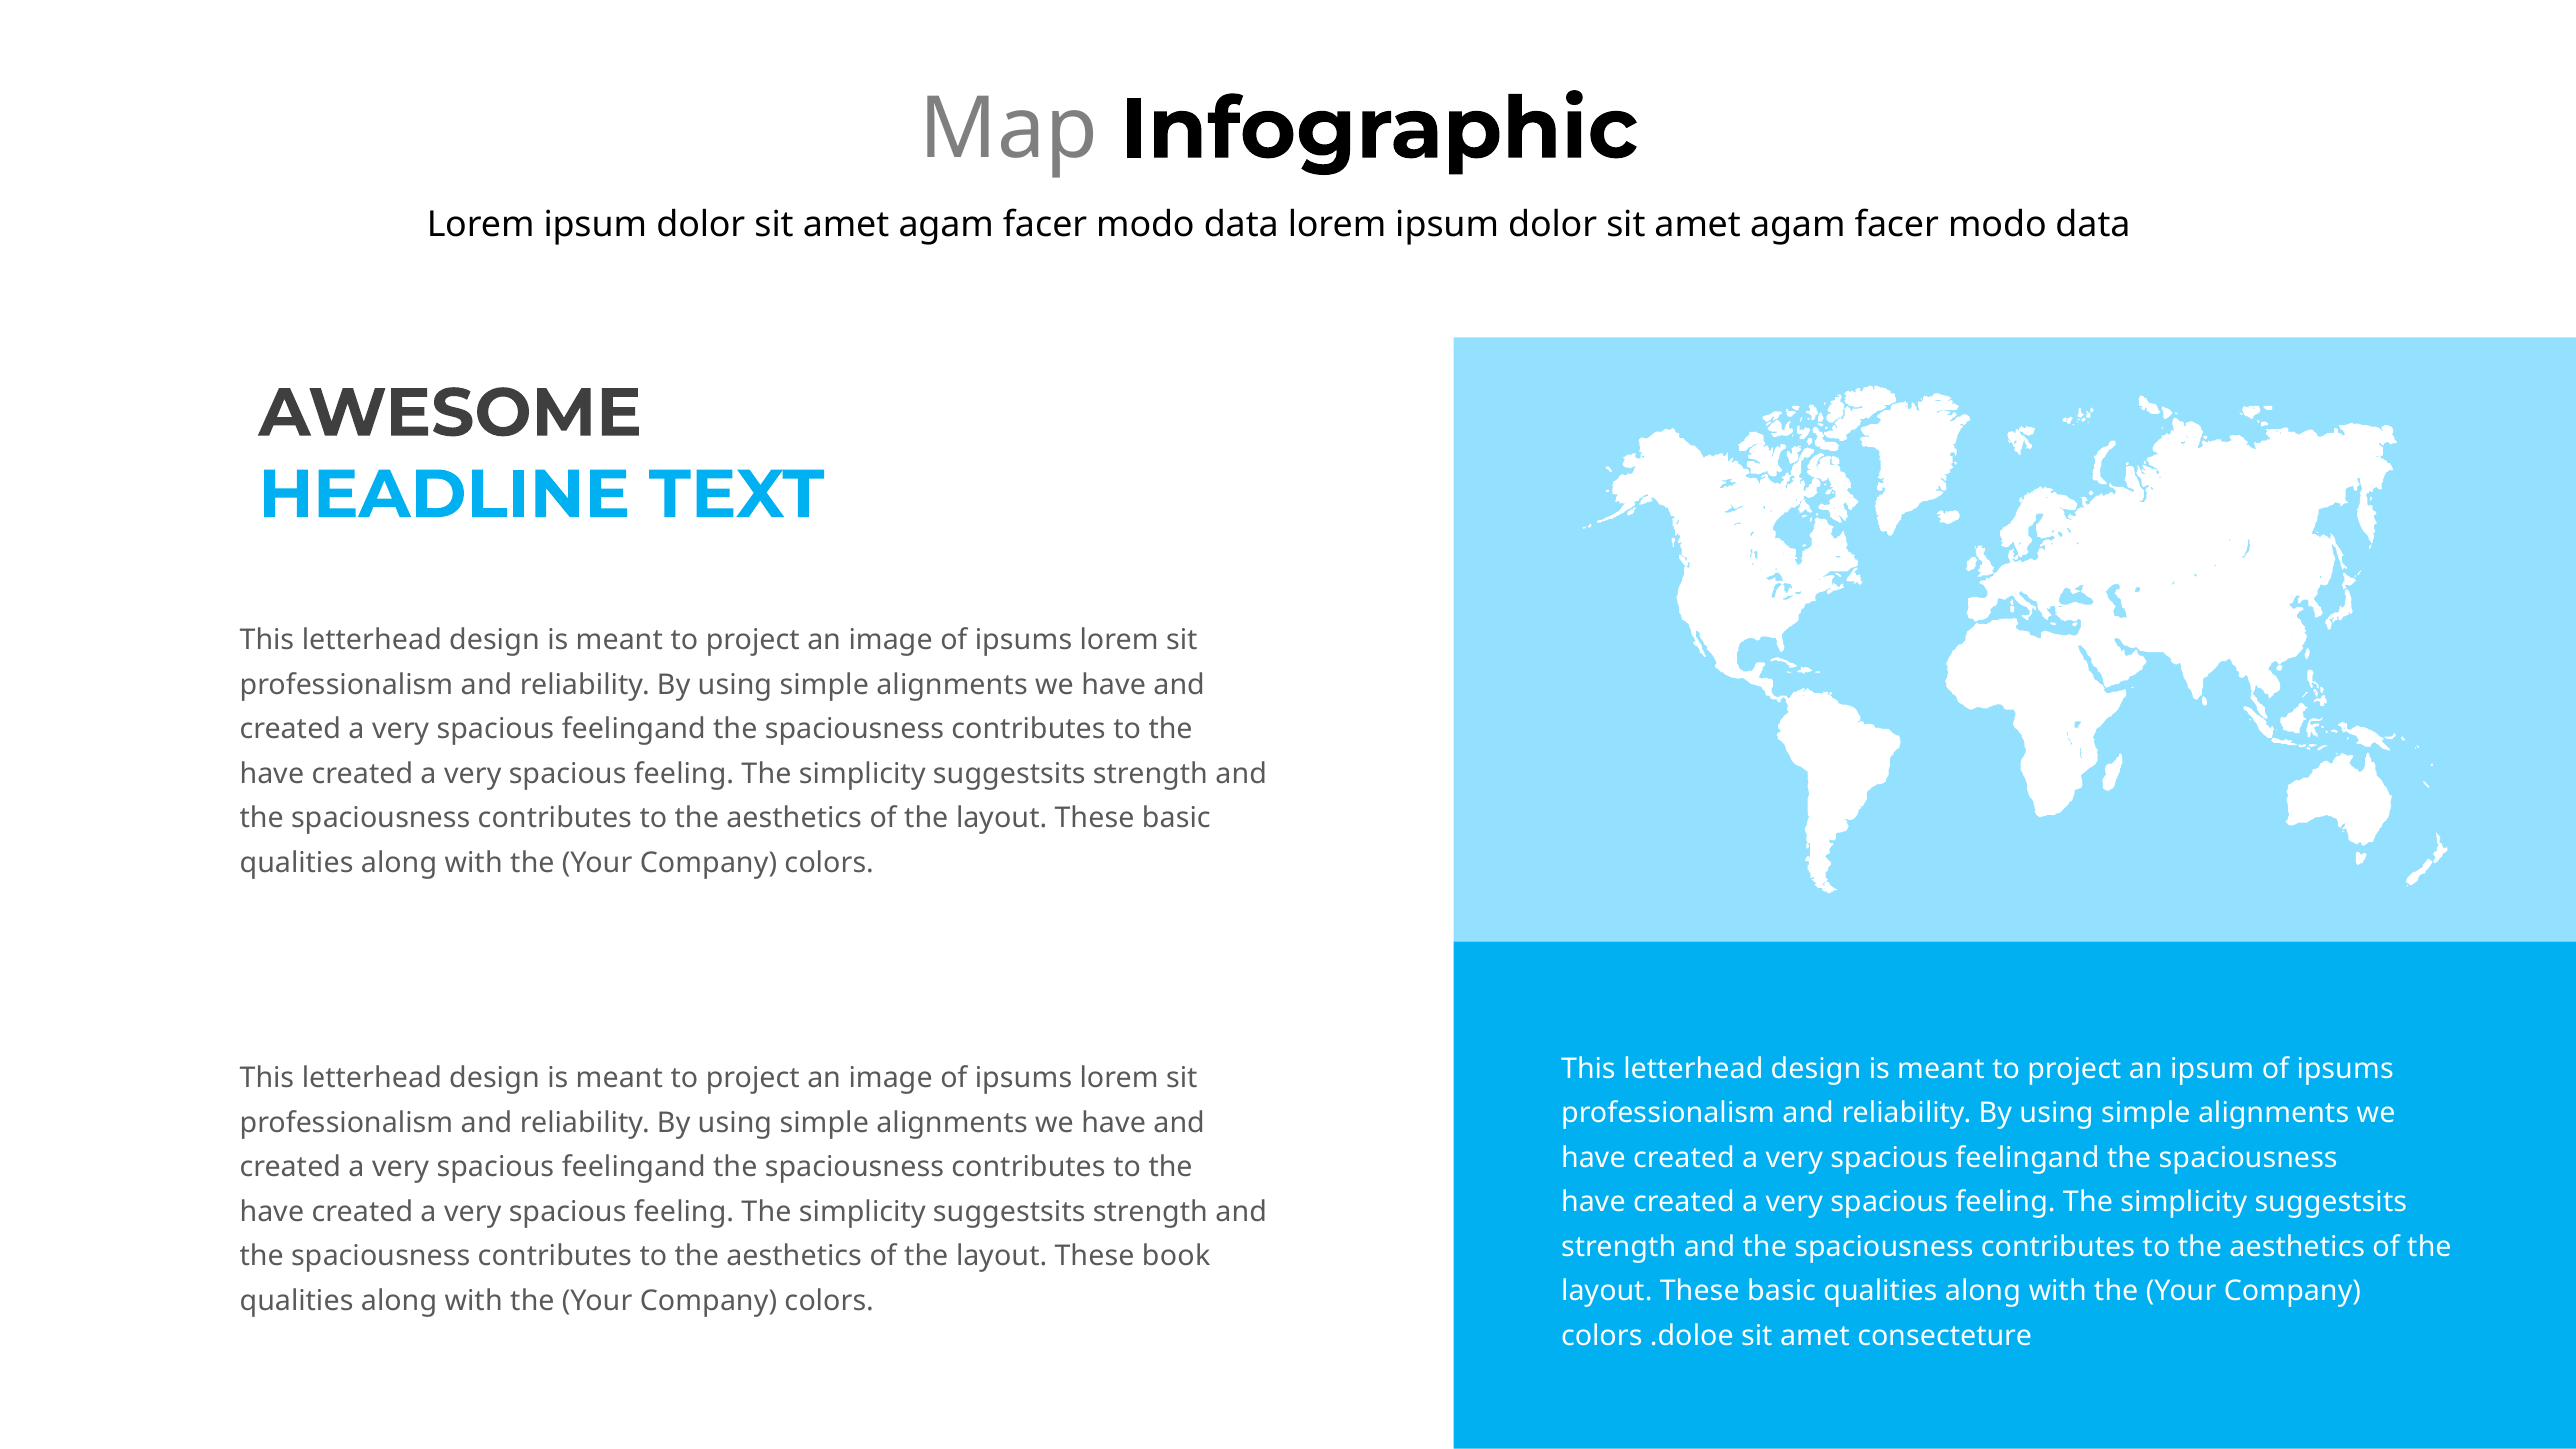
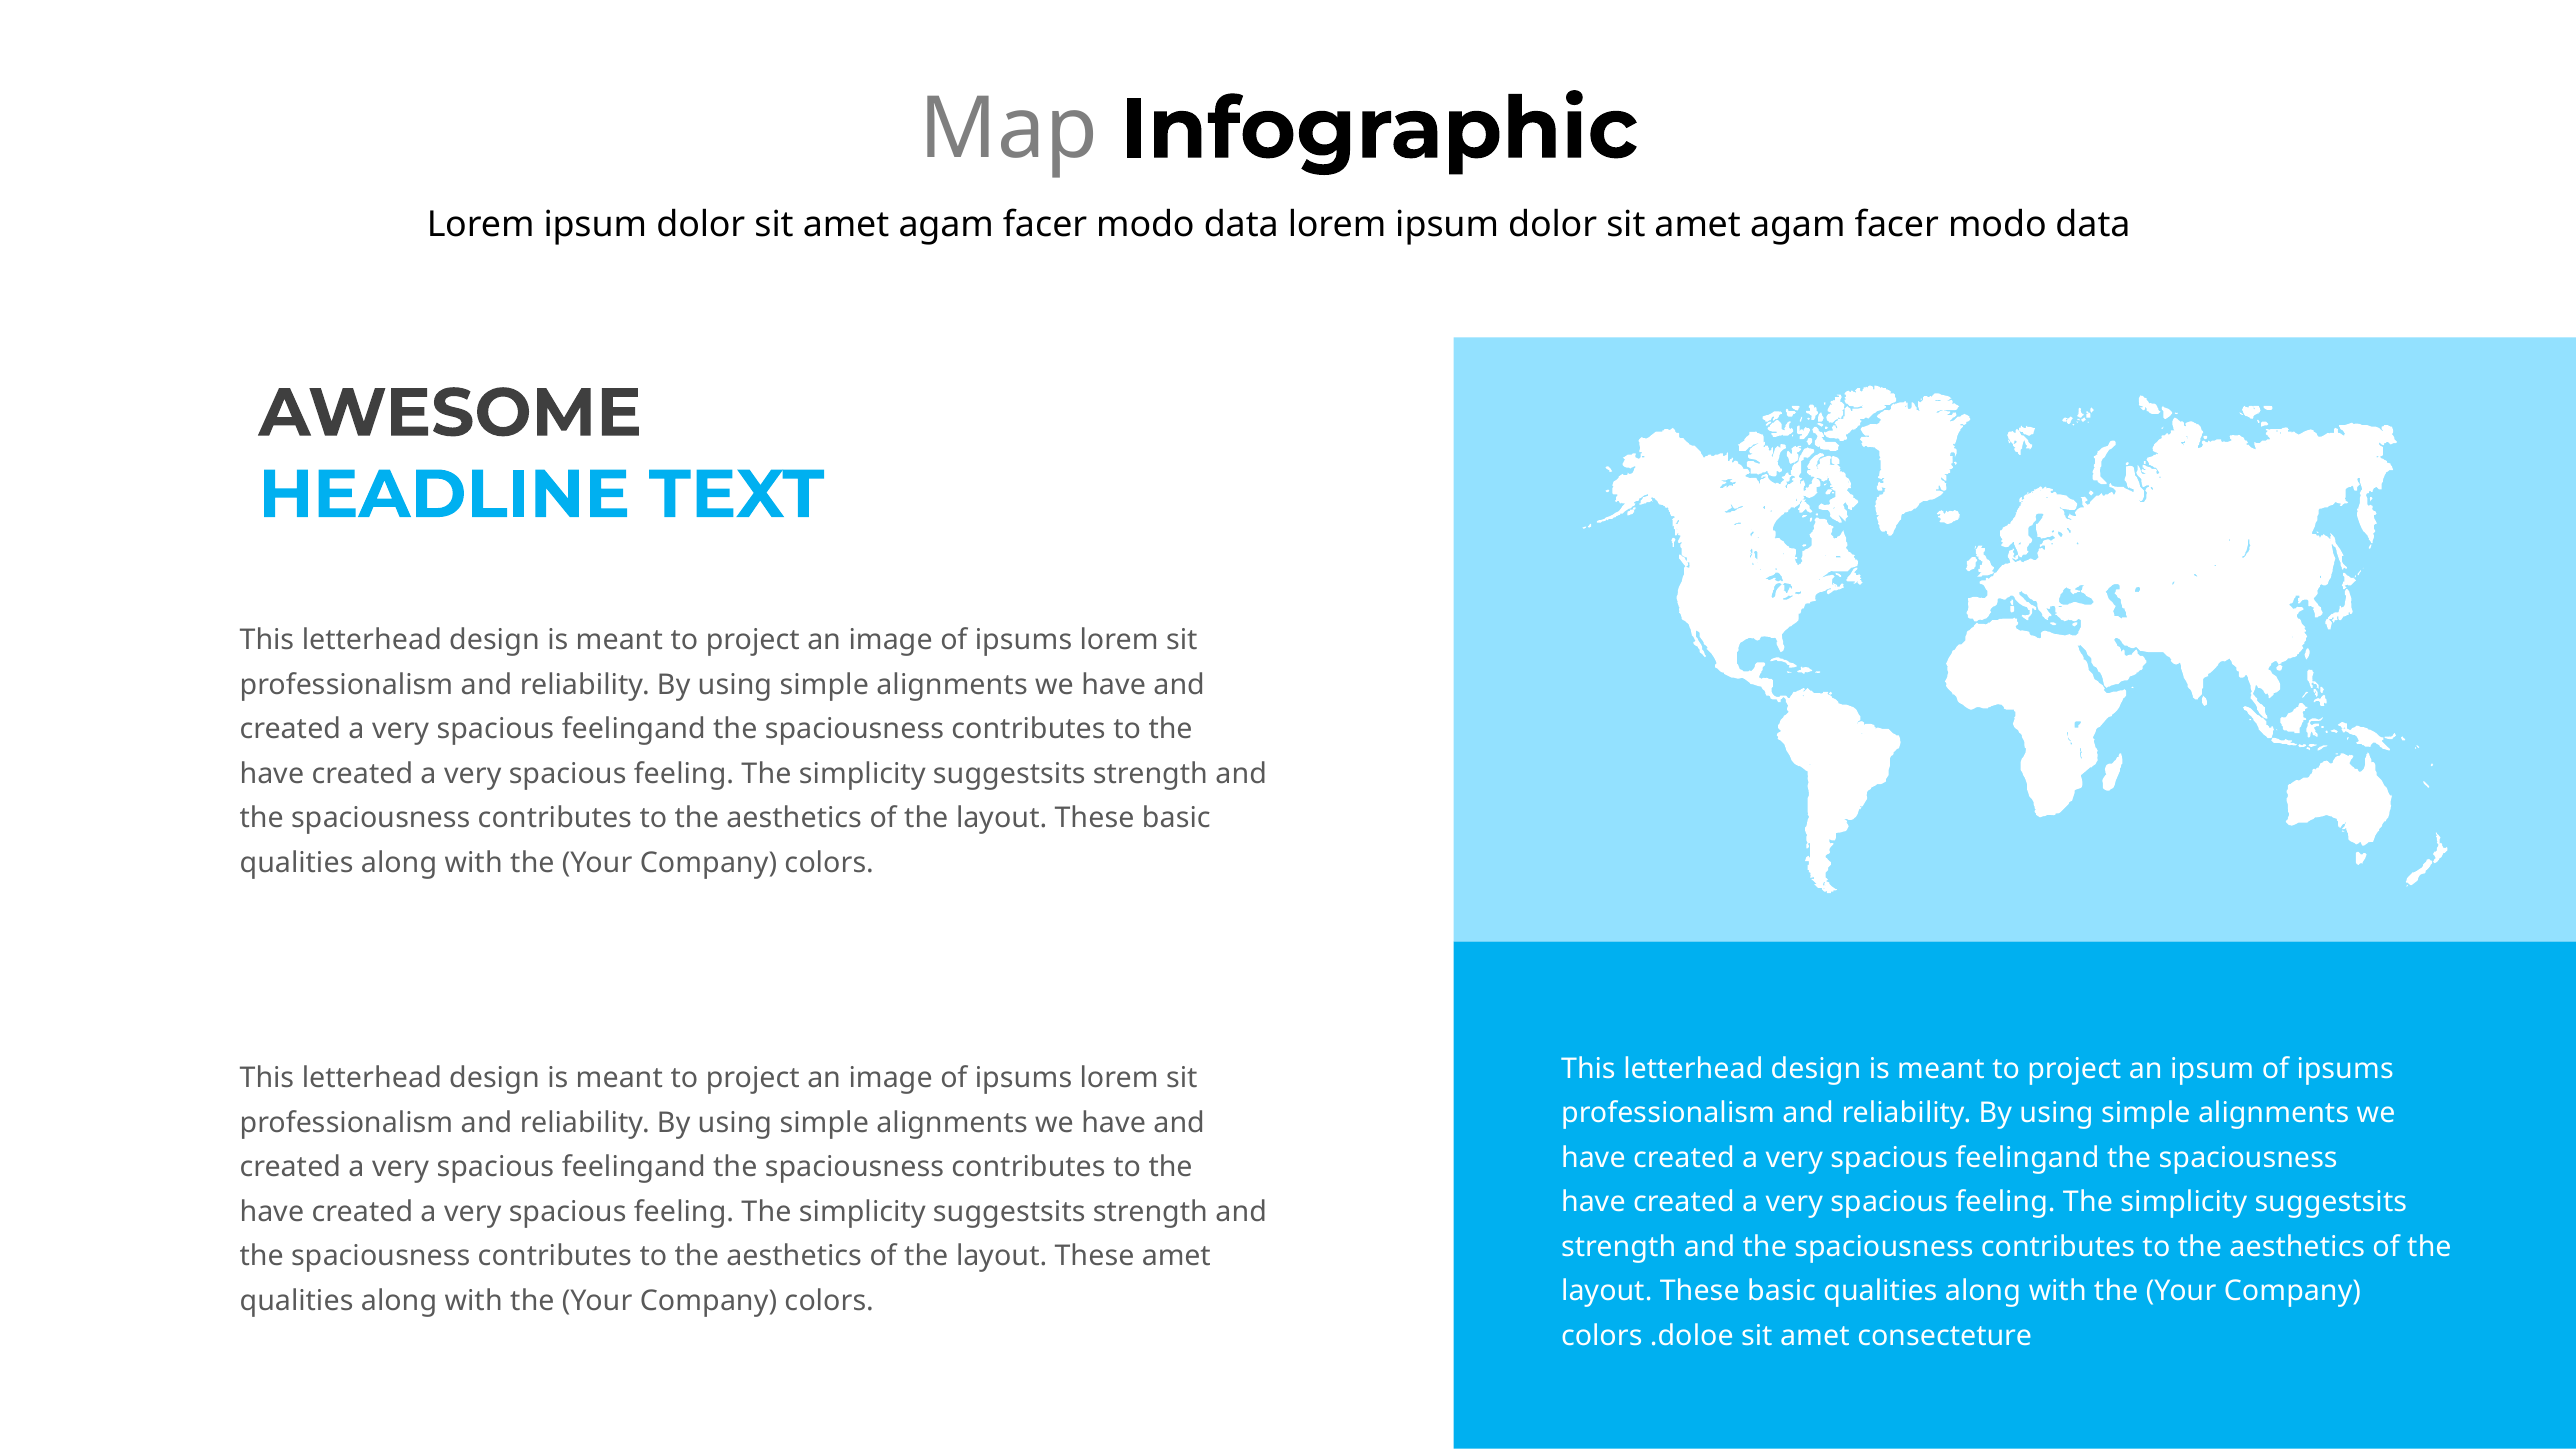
These book: book -> amet (1176, 1256)
